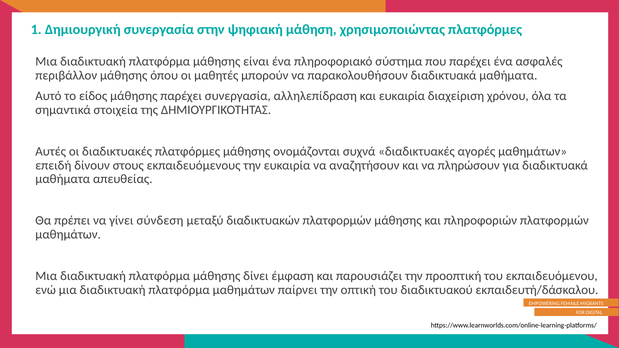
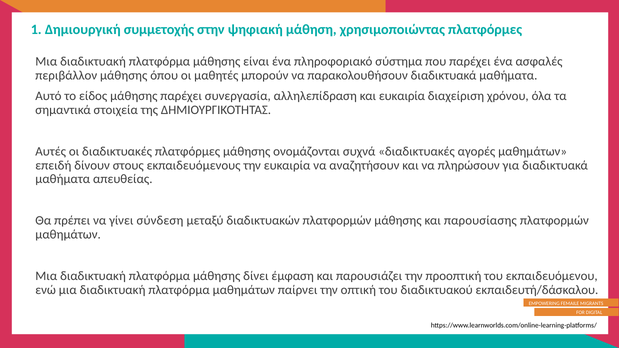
Δημιουργική συνεργασία: συνεργασία -> συμμετοχής (159, 29)
πληροφοριών: πληροφοριών -> παρουσίασης (480, 221)
